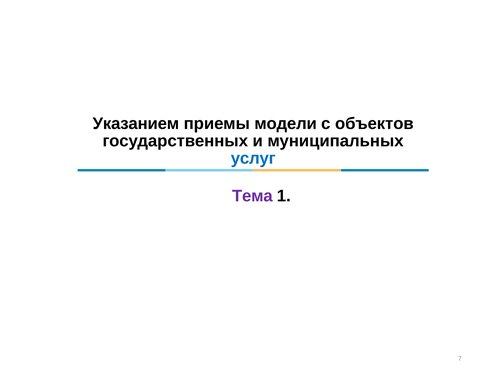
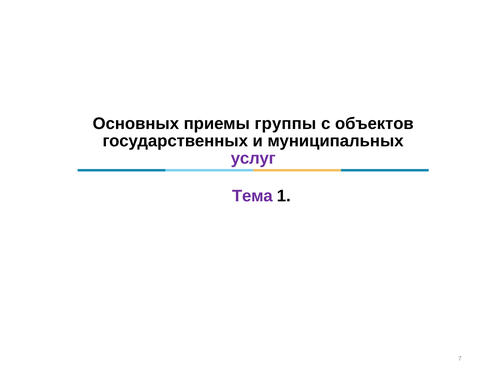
Указанием: Указанием -> Основных (136, 123)
модели: модели -> группы (285, 123)
услуг colour: blue -> purple (253, 158)
